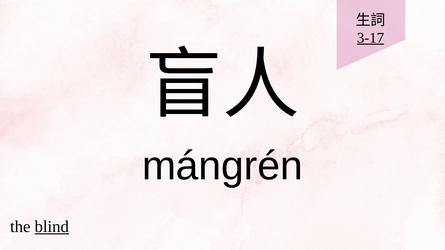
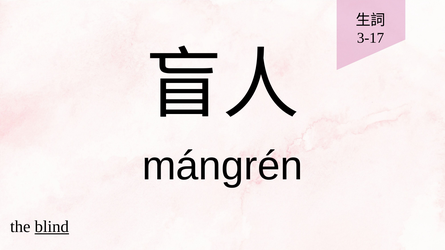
3-17 underline: present -> none (371, 38)
